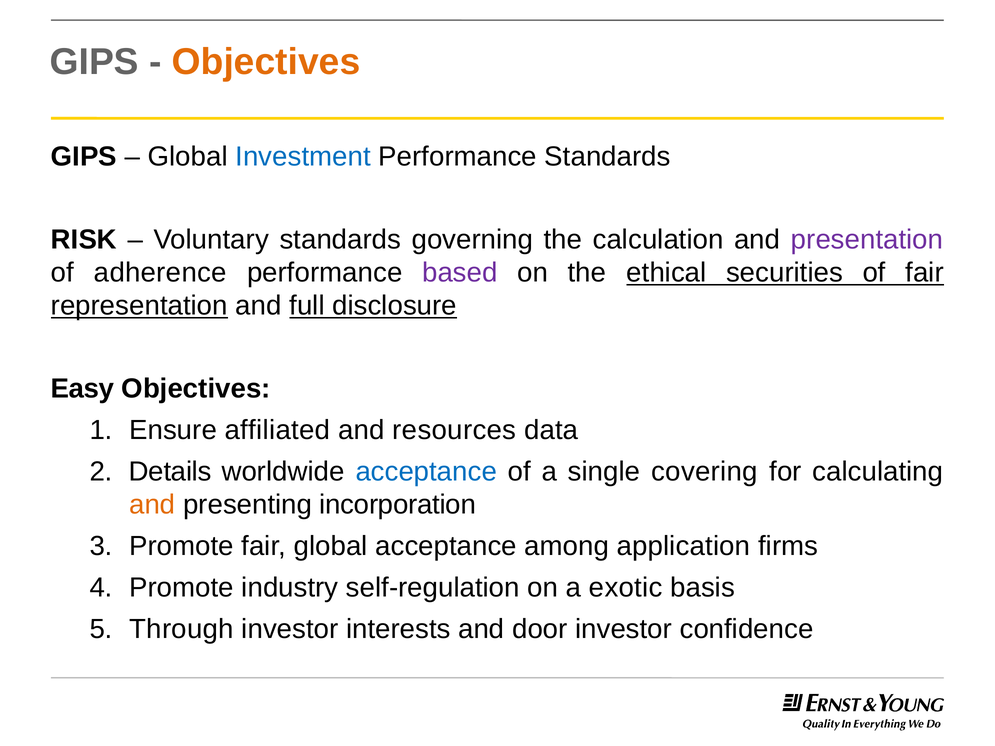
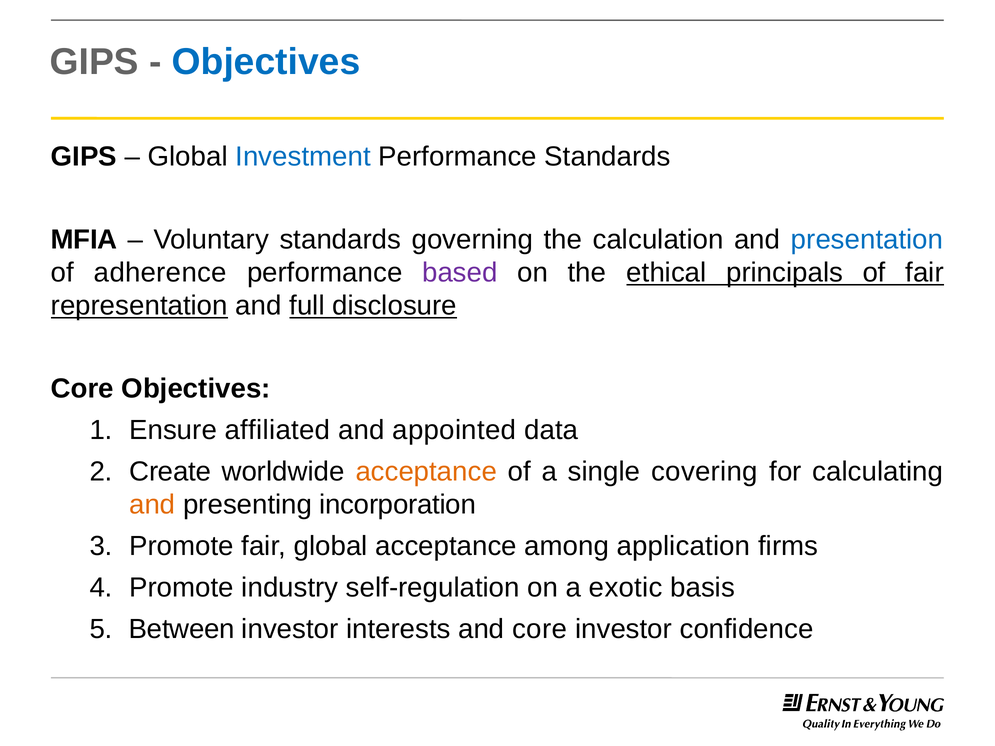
Objectives colour: orange -> blue (266, 62)
RISK: RISK -> MFIA (84, 240)
presentation colour: purple -> blue (867, 240)
securities: securities -> principals (785, 273)
Easy: Easy -> Core (82, 389)
resources: resources -> appointed (454, 430)
Details: Details -> Create (170, 472)
acceptance colour: blue -> orange (426, 472)
Through: Through -> Between (182, 629)
and door: door -> core (540, 629)
